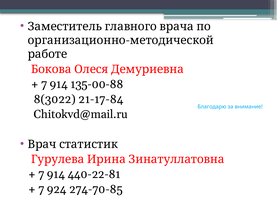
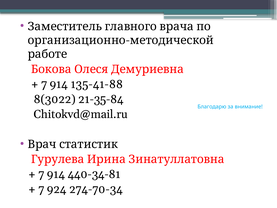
135-00-88: 135-00-88 -> 135-41-88 (97, 84)
21-17-84: 21-17-84 -> 21-35-84 (101, 99)
440-22-81: 440-22-81 -> 440-34-81 (94, 174)
274-70-85: 274-70-85 -> 274-70-34 (96, 189)
